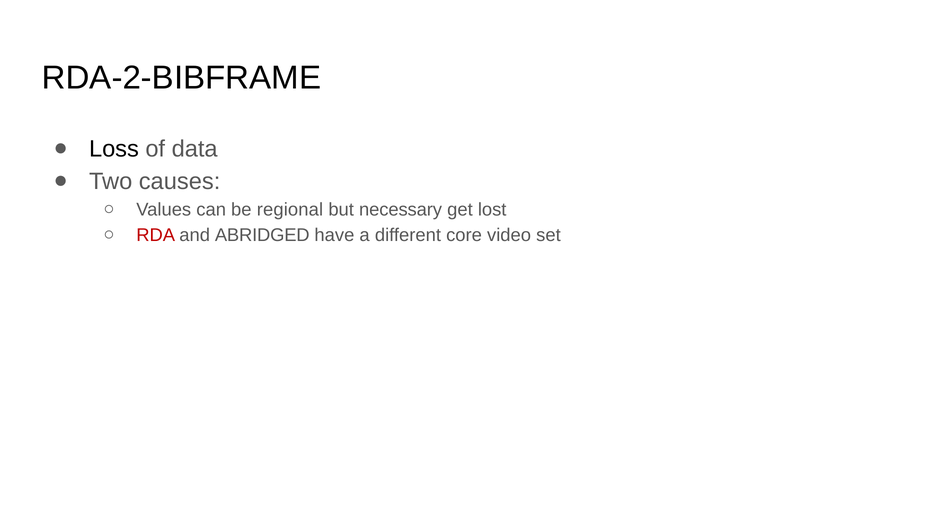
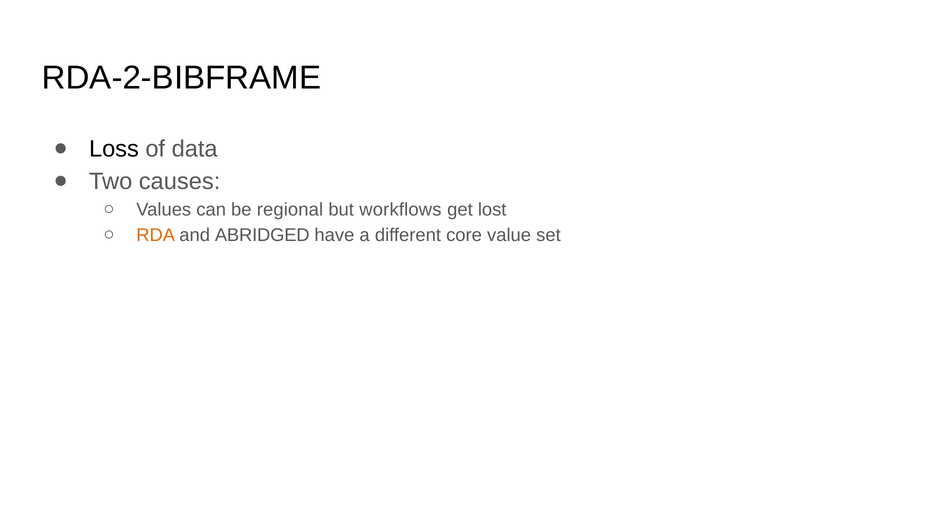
necessary: necessary -> workflows (400, 210)
RDA colour: red -> orange (156, 235)
video: video -> value (509, 235)
